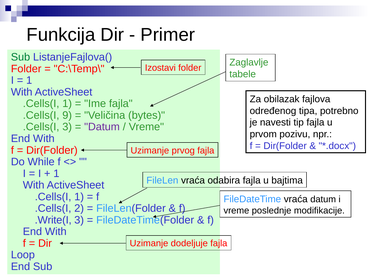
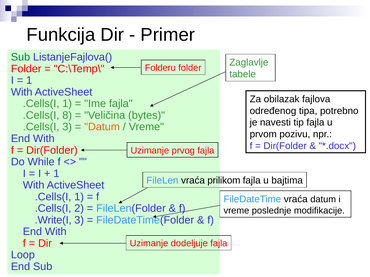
Izostavi: Izostavi -> Folderu (160, 68)
9: 9 -> 8 (67, 116)
Datum colour: purple -> orange (102, 127)
odabira: odabira -> prilikom (224, 181)
